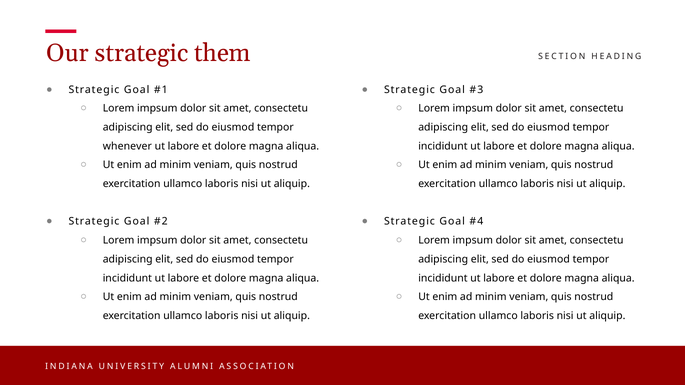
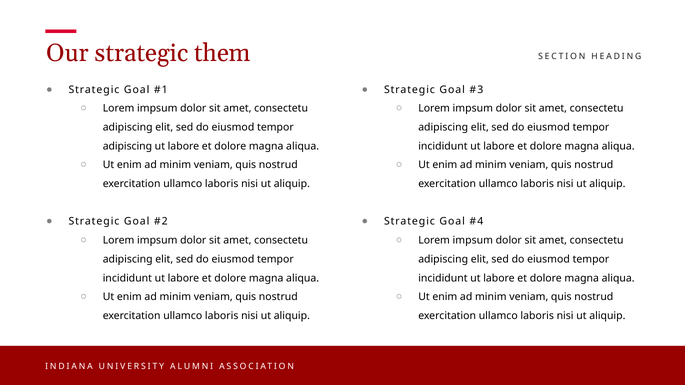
whenever: whenever -> adipiscing (127, 146)
